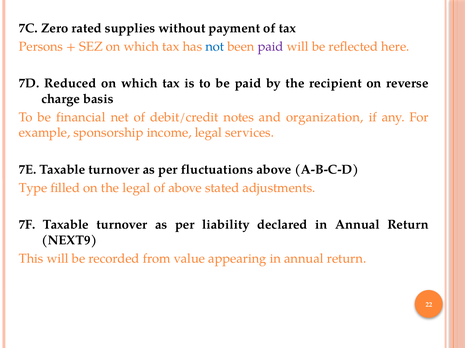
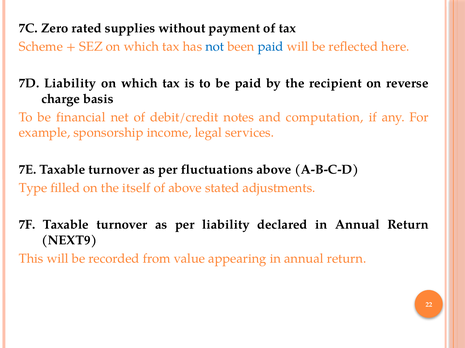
Persons: Persons -> Scheme (41, 47)
paid colour: purple -> blue (271, 47)
7D Reduced: Reduced -> Liability (70, 84)
organization: organization -> computation (325, 117)
the legal: legal -> itself (136, 188)
